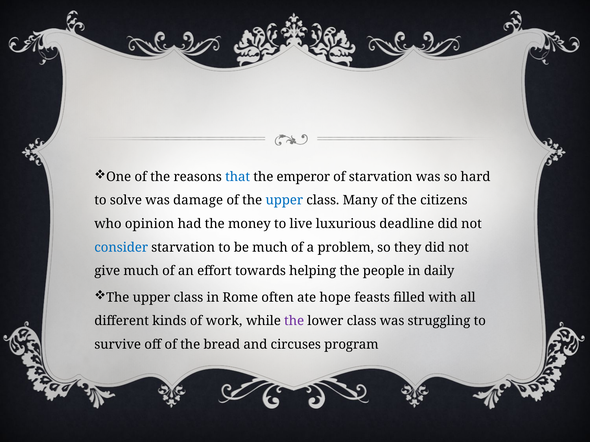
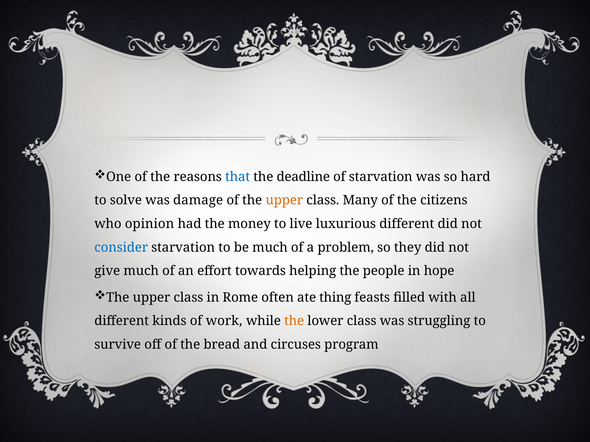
emperor: emperor -> deadline (303, 177)
upper colour: blue -> orange (284, 200)
luxurious deadline: deadline -> different (407, 224)
daily: daily -> hope (439, 271)
hope: hope -> thing (335, 298)
the colour: purple -> orange (294, 321)
